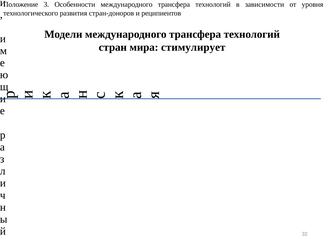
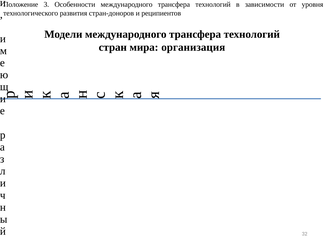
стимулирует: стимулирует -> организация (193, 47)
